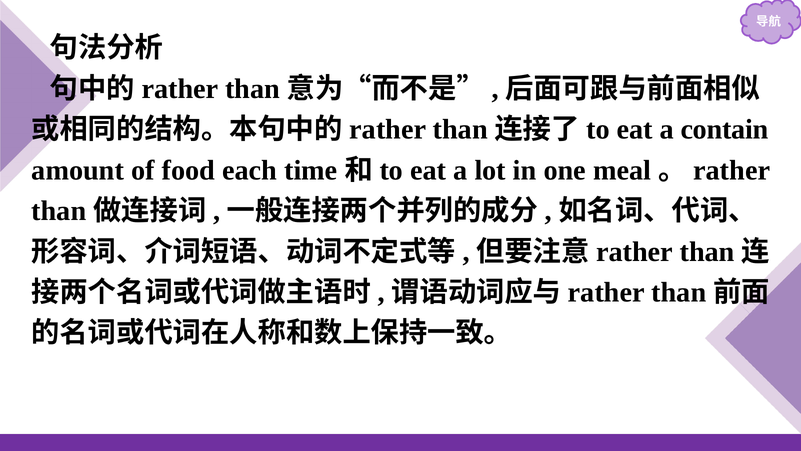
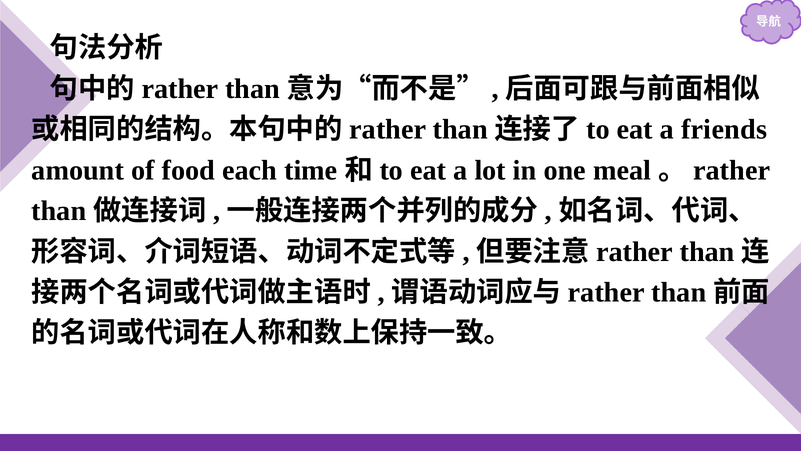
contain: contain -> friends (724, 129)
